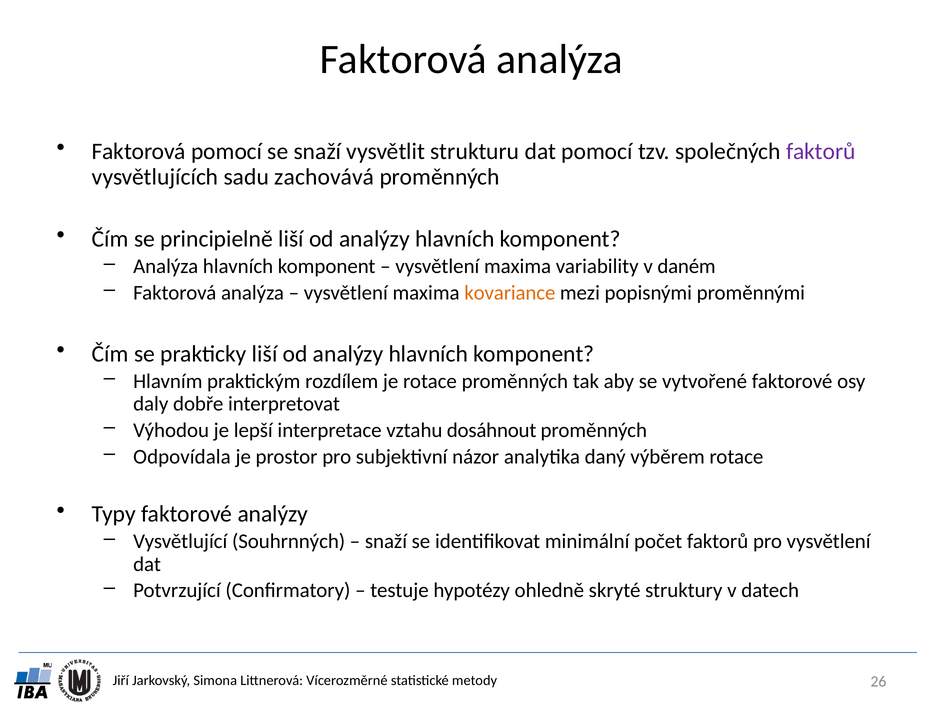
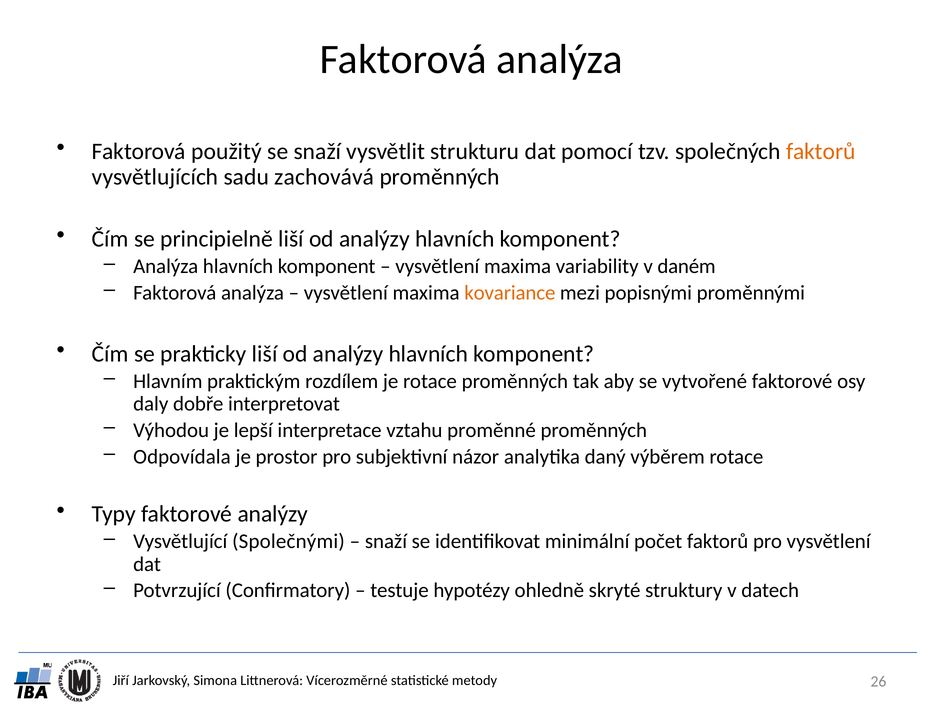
Faktorová pomocí: pomocí -> použitý (227, 151)
faktorů colour: purple -> orange (821, 151)
dosáhnout: dosáhnout -> proměnné (492, 430)
Souhrnných: Souhrnných -> Společnými (288, 542)
